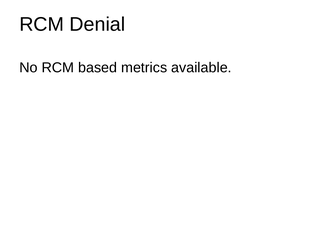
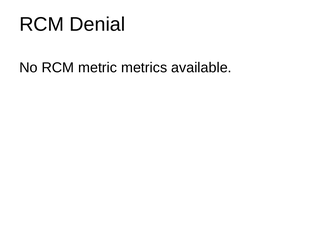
based: based -> metric (98, 68)
